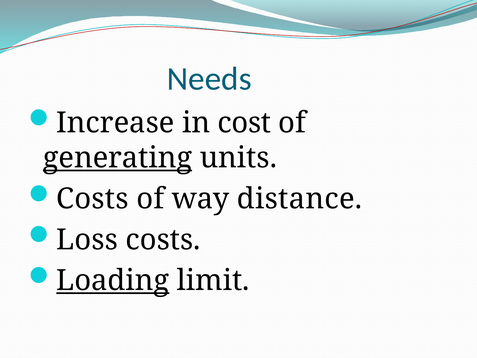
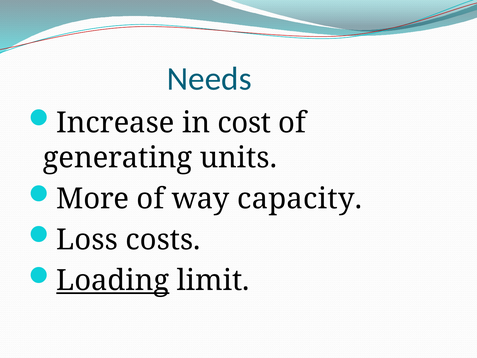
generating underline: present -> none (118, 158)
Costs: Costs -> More (93, 199)
distance: distance -> capacity (300, 199)
